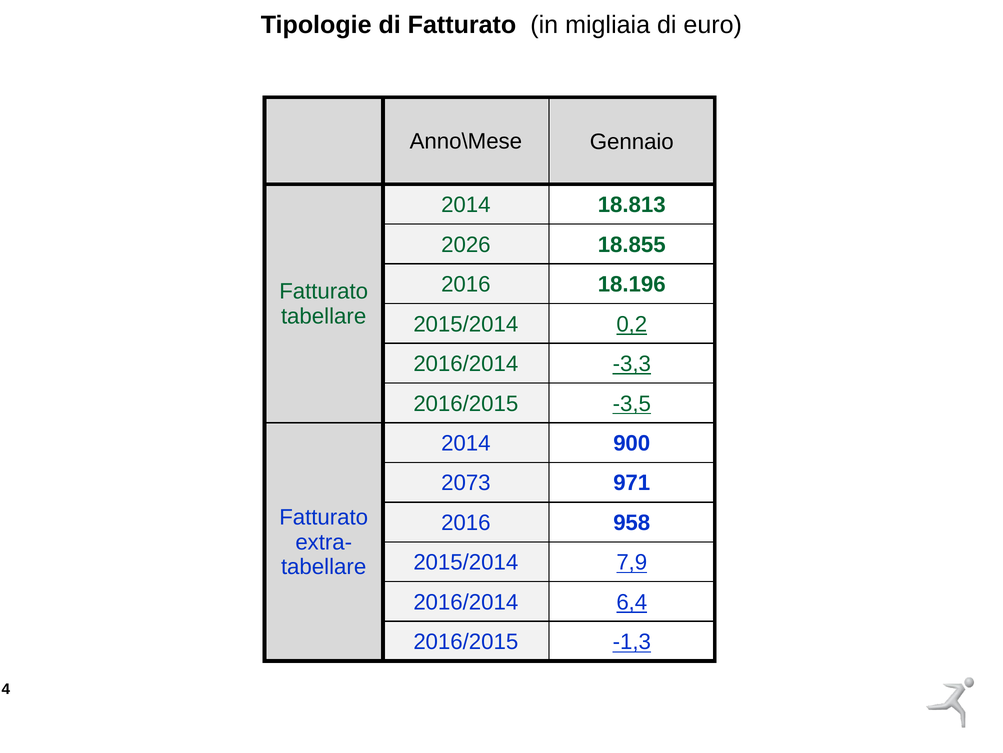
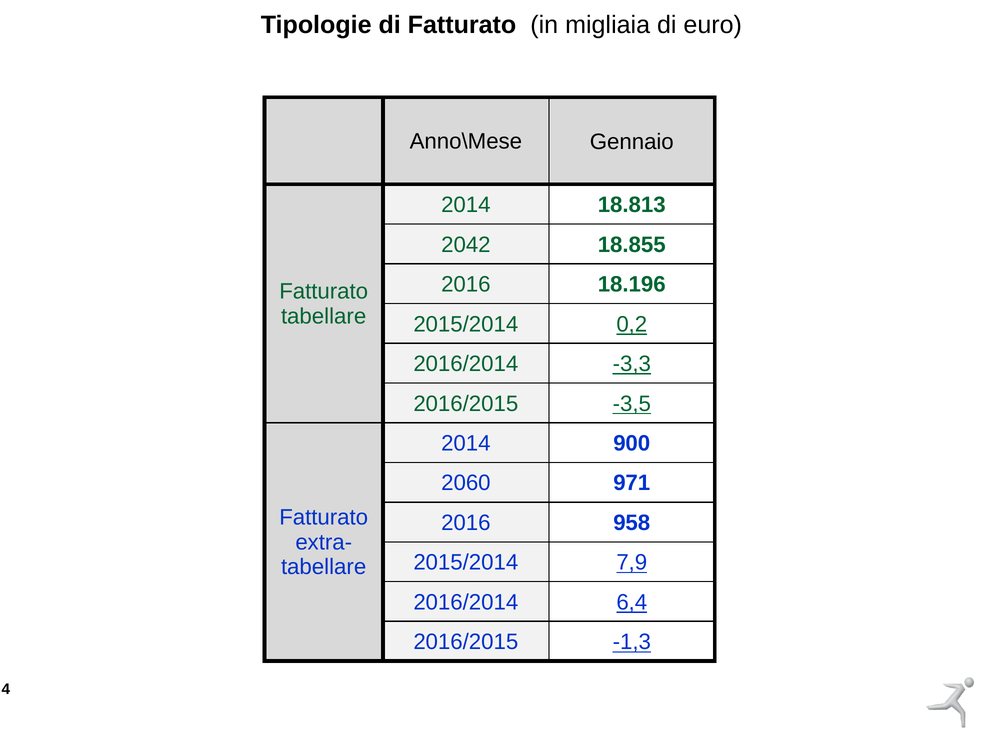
2026: 2026 -> 2042 (466, 245)
2073: 2073 -> 2060 (466, 483)
